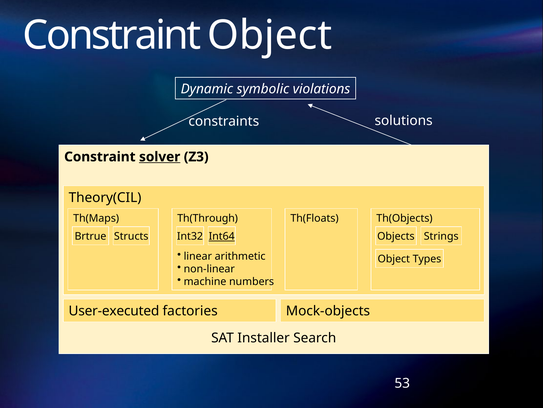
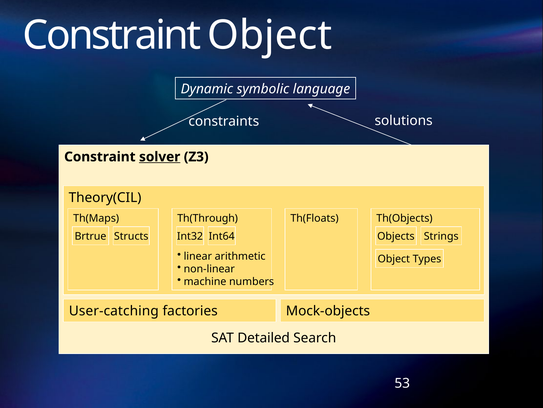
violations: violations -> language (321, 89)
Int64 underline: present -> none (222, 236)
User-executed: User-executed -> User-catching (114, 310)
Installer: Installer -> Detailed (264, 338)
